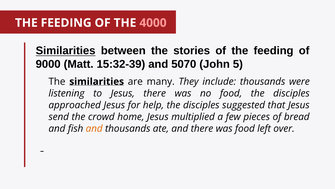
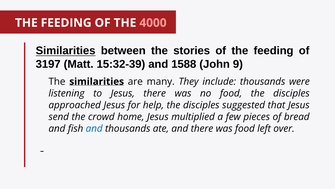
9000: 9000 -> 3197 (48, 64)
5070: 5070 -> 1588 (184, 64)
5: 5 -> 9 (238, 64)
and colour: orange -> blue (94, 128)
